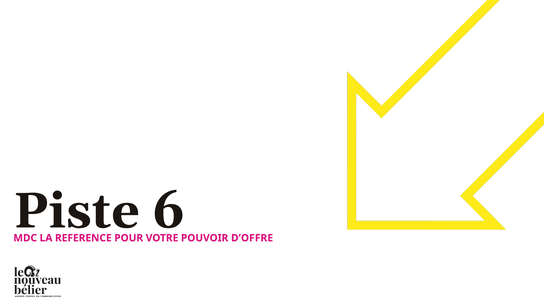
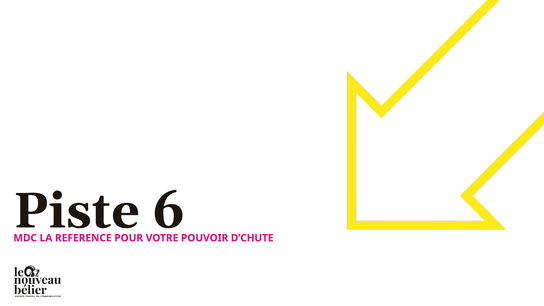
D’OFFRE: D’OFFRE -> D’CHUTE (252, 238)
